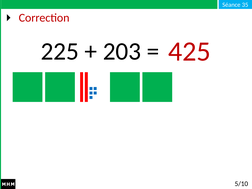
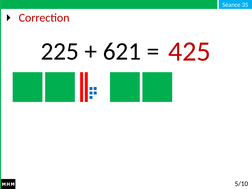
203: 203 -> 621 (122, 51)
